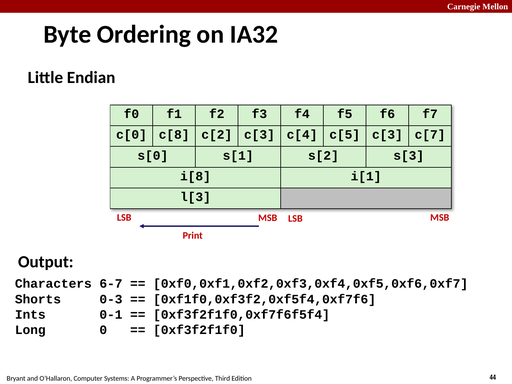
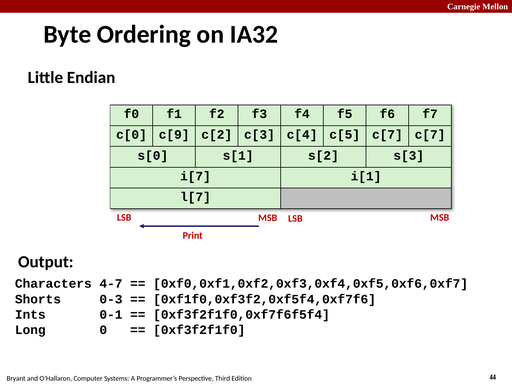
c[8: c[8 -> c[9 (174, 135)
c[5 c[3: c[3 -> c[7 (387, 135)
i[8: i[8 -> i[7 (195, 176)
l[3: l[3 -> l[7 (195, 197)
6-7: 6-7 -> 4-7 (111, 284)
